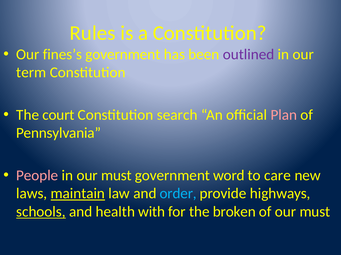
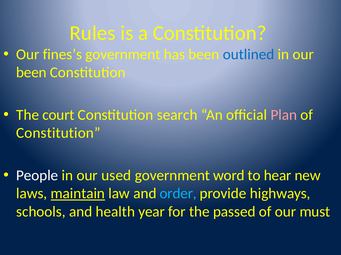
outlined colour: purple -> blue (249, 54)
term: term -> been (31, 73)
Pennsylvania: Pennsylvania -> Constitution (58, 133)
People colour: pink -> white (37, 176)
in our must: must -> used (116, 176)
care: care -> hear (278, 176)
schools underline: present -> none (41, 212)
with: with -> year (152, 212)
broken: broken -> passed (234, 212)
